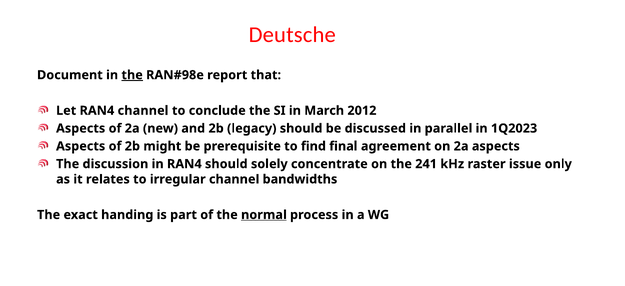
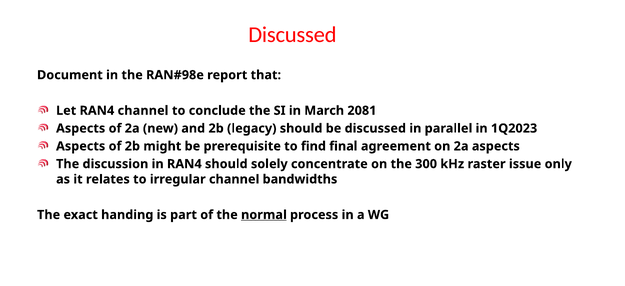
Deutsche: Deutsche -> Discussed (292, 35)
the underline: present -> none (132, 75)
March 2012: 2012 -> 2081 (362, 111)
241: 241 -> 300 (426, 164)
